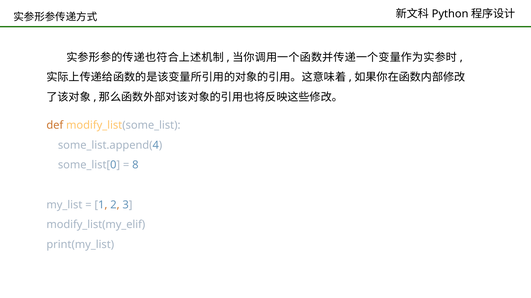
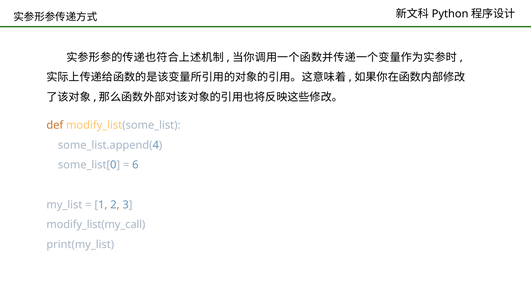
8: 8 -> 6 (135, 165)
modify_list(my_elif: modify_list(my_elif -> modify_list(my_call (96, 225)
